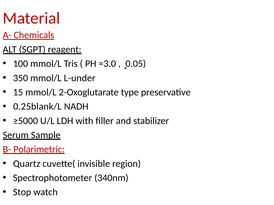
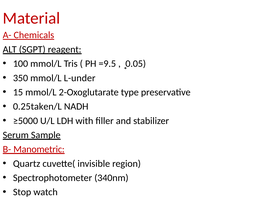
=3.0: =3.0 -> =9.5 (107, 64)
0.25blank/L: 0.25blank/L -> 0.25taken/L (37, 107)
Polarimetric: Polarimetric -> Manometric (39, 150)
